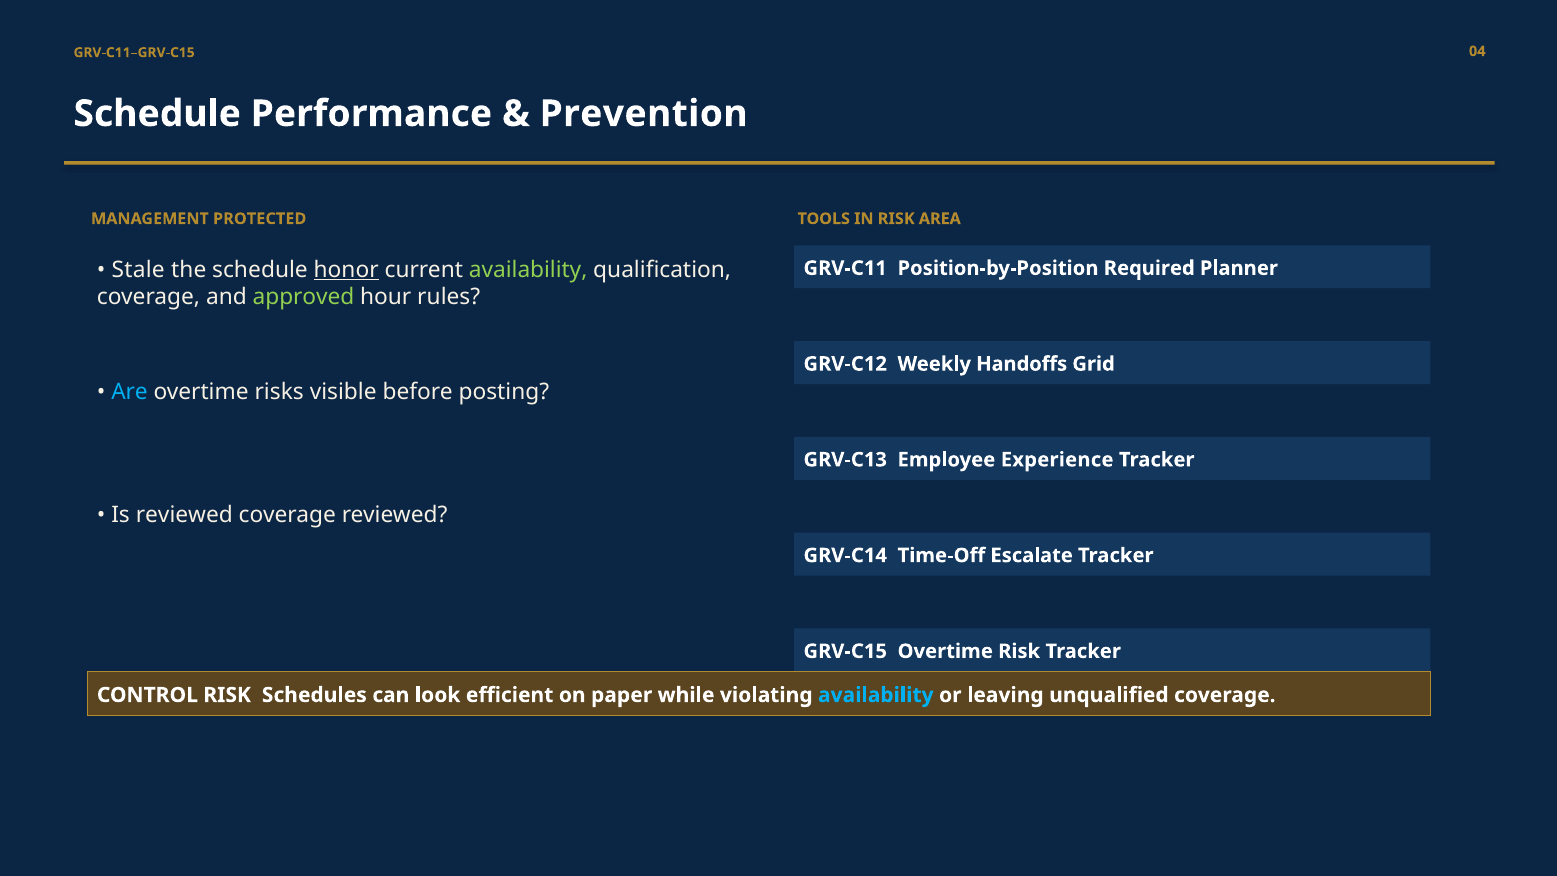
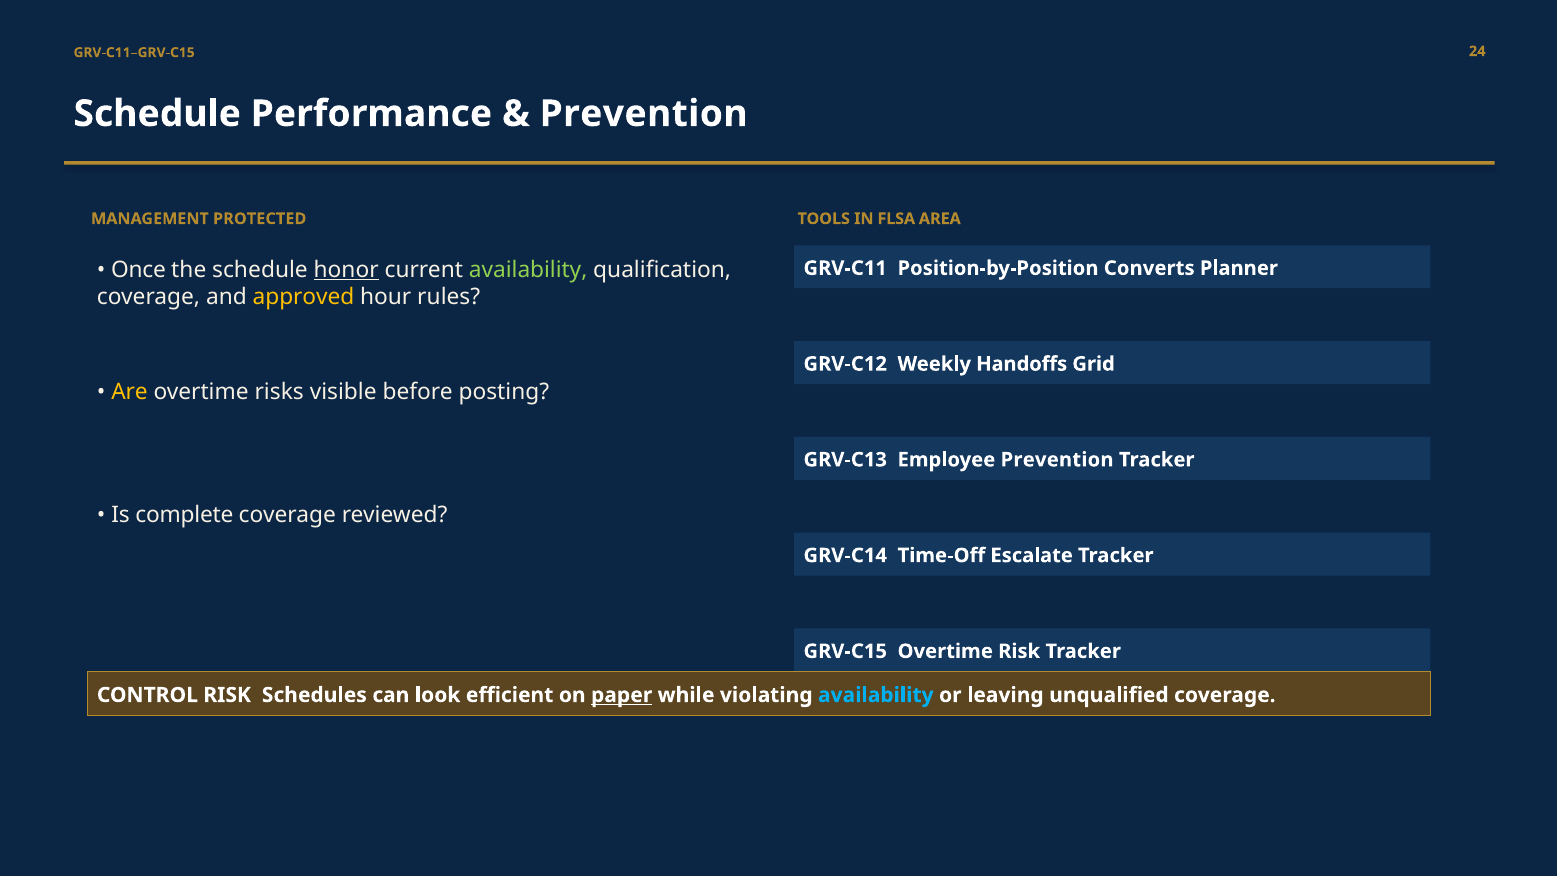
04: 04 -> 24 (1477, 51)
IN RISK: RISK -> FLSA (896, 219)
Stale: Stale -> Once (138, 270)
Required: Required -> Converts (1149, 268)
approved colour: light green -> yellow (303, 297)
Are colour: light blue -> yellow (129, 392)
Employee Experience: Experience -> Prevention (1057, 460)
Is reviewed: reviewed -> complete (184, 515)
paper underline: none -> present (622, 695)
